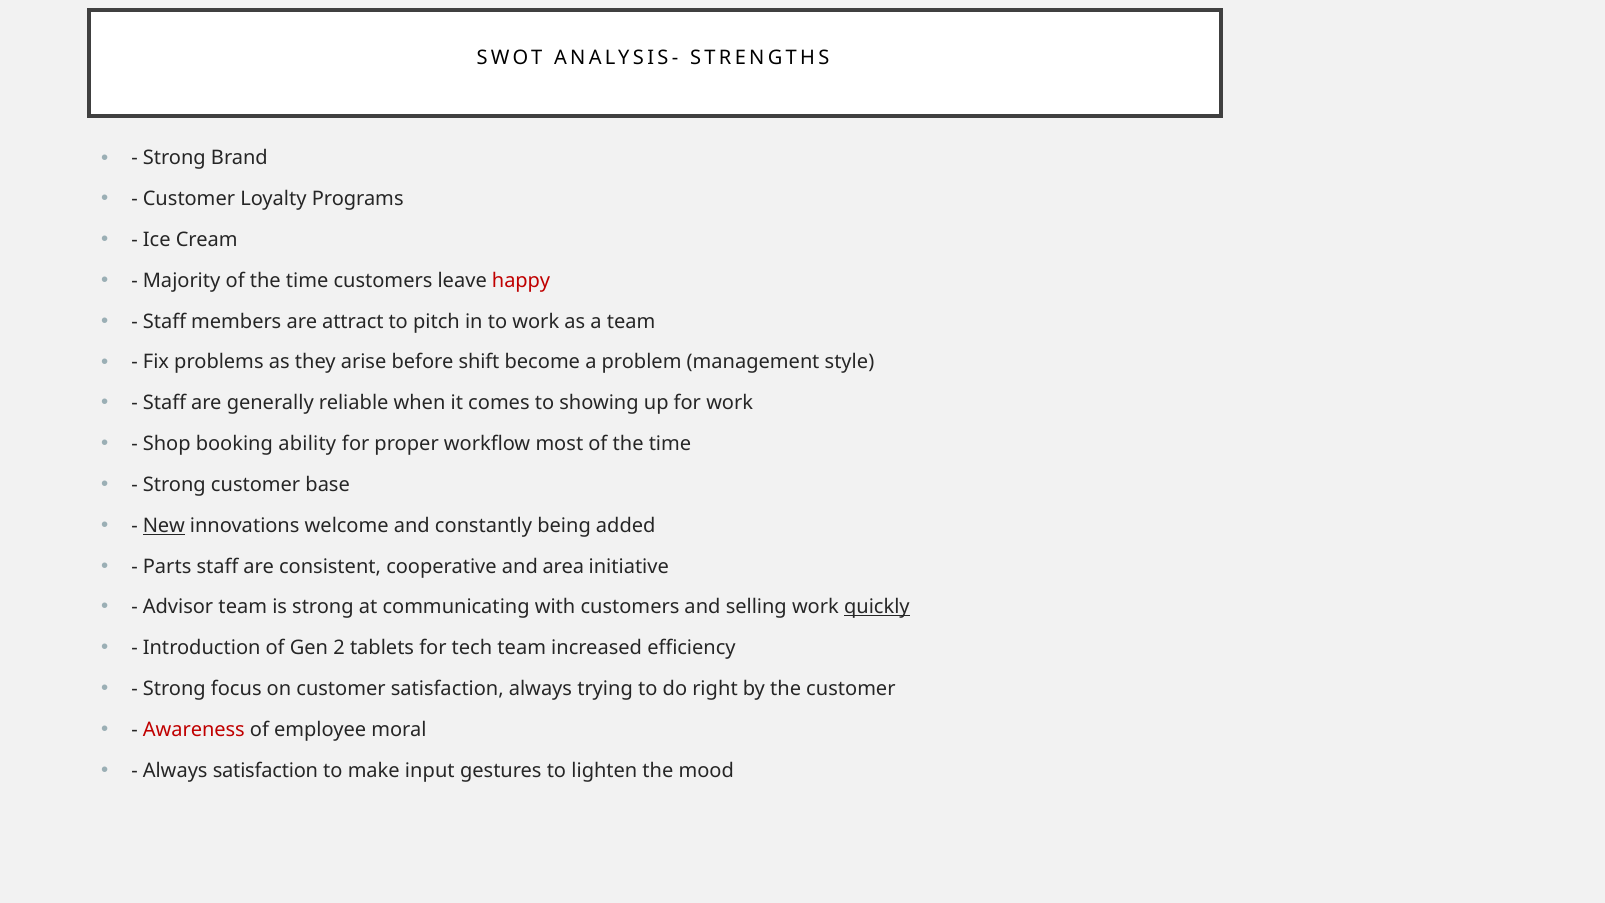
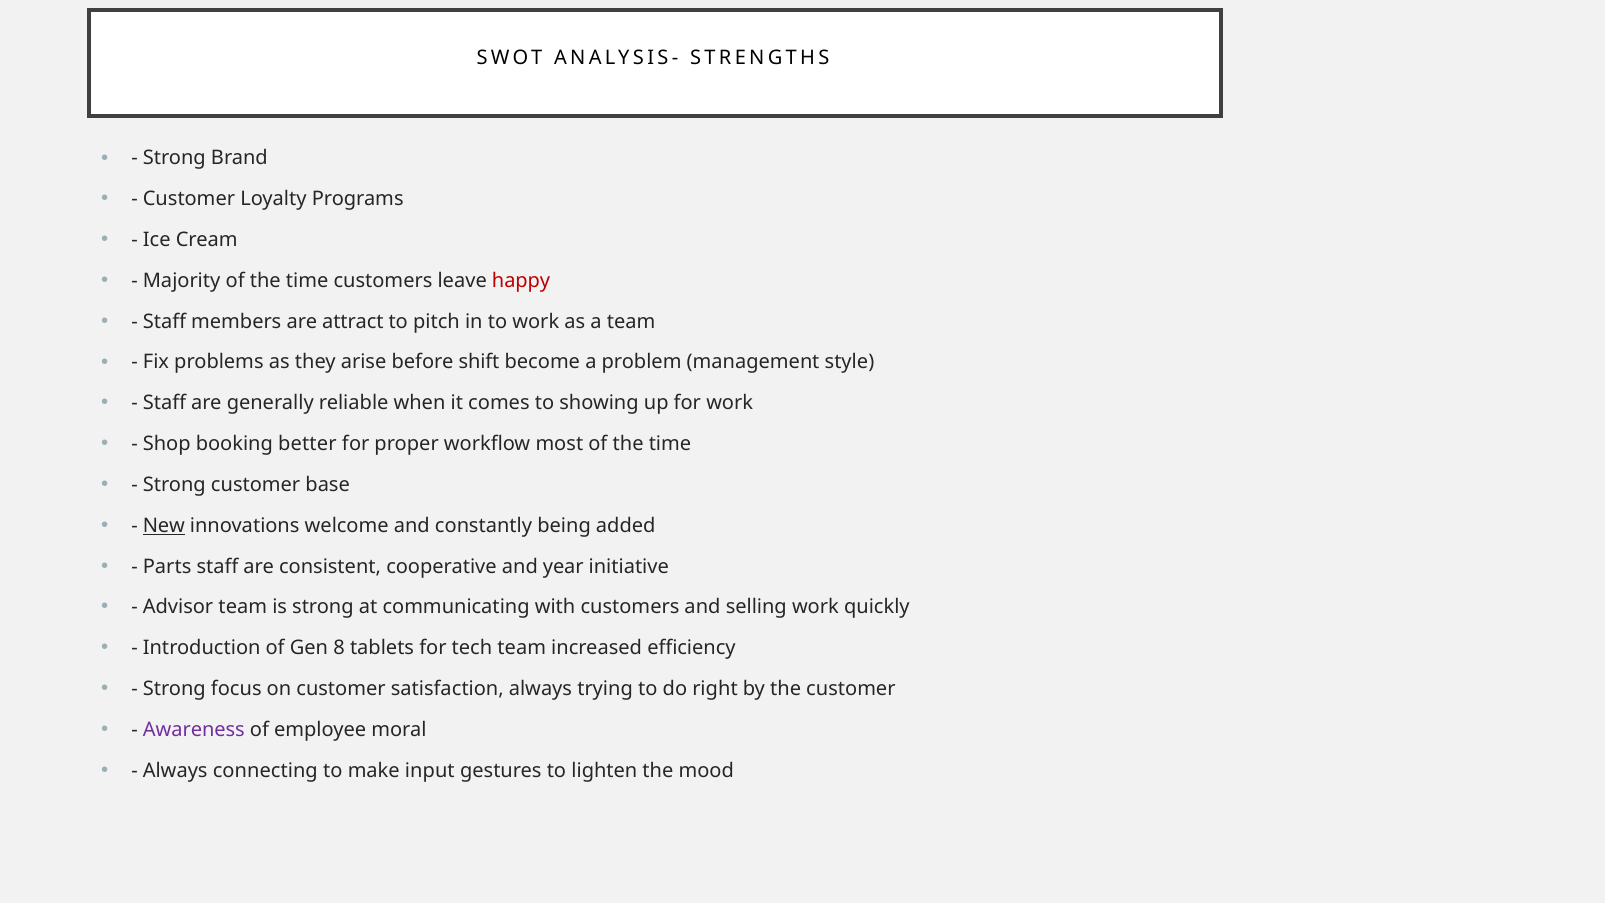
ability: ability -> better (307, 444)
area: area -> year (563, 566)
quickly underline: present -> none (877, 607)
2: 2 -> 8 (339, 648)
Awareness colour: red -> purple (194, 730)
Always satisfaction: satisfaction -> connecting (265, 770)
